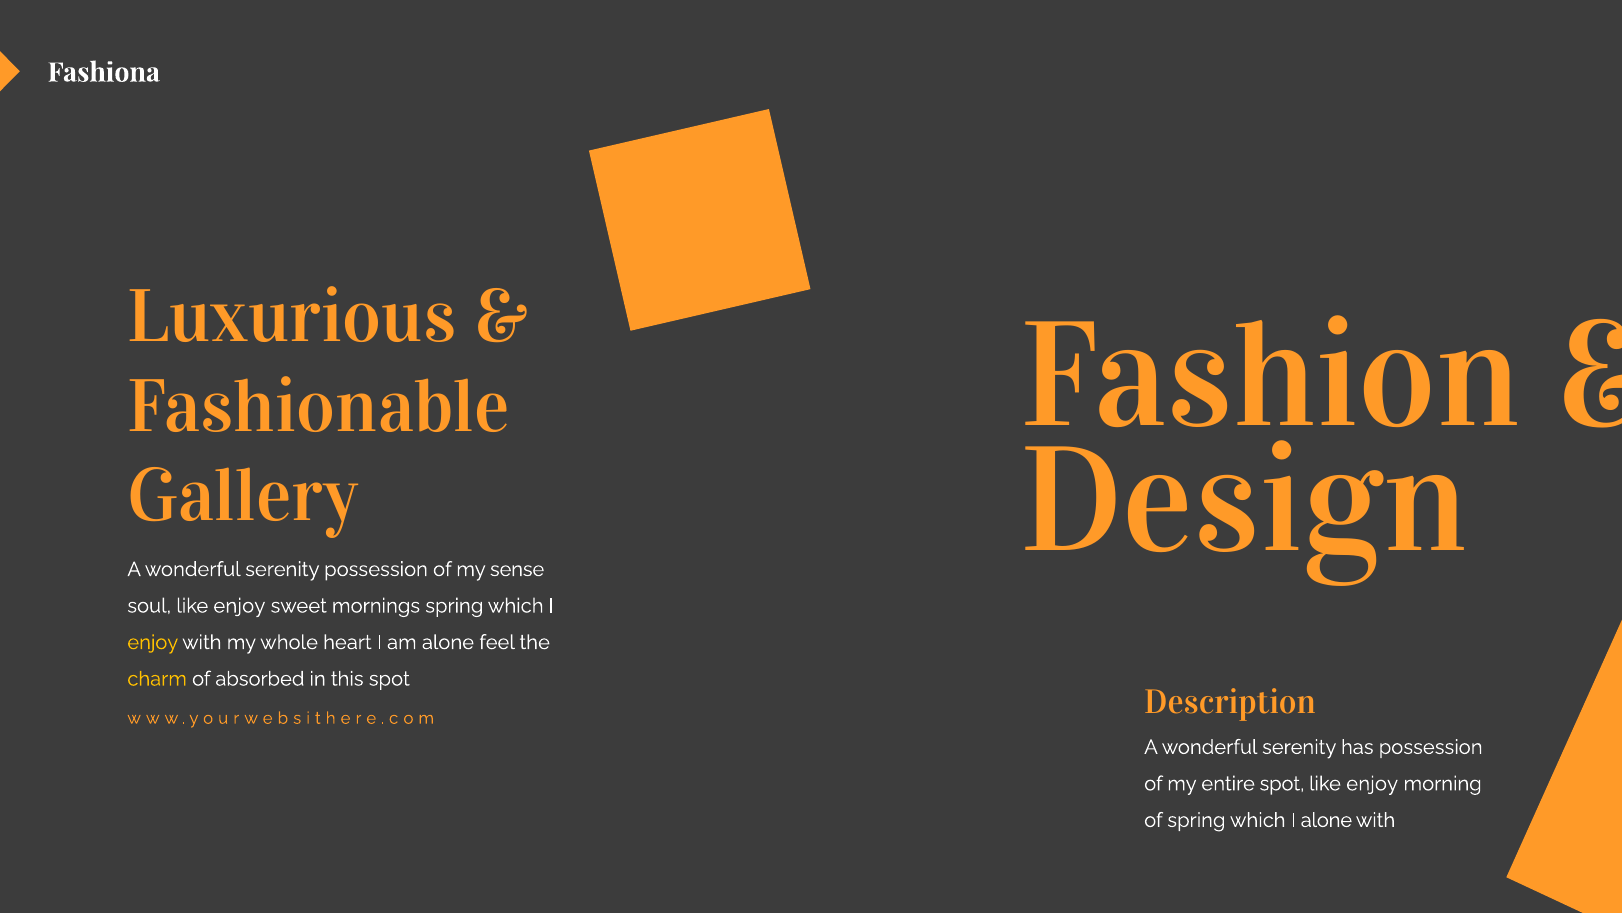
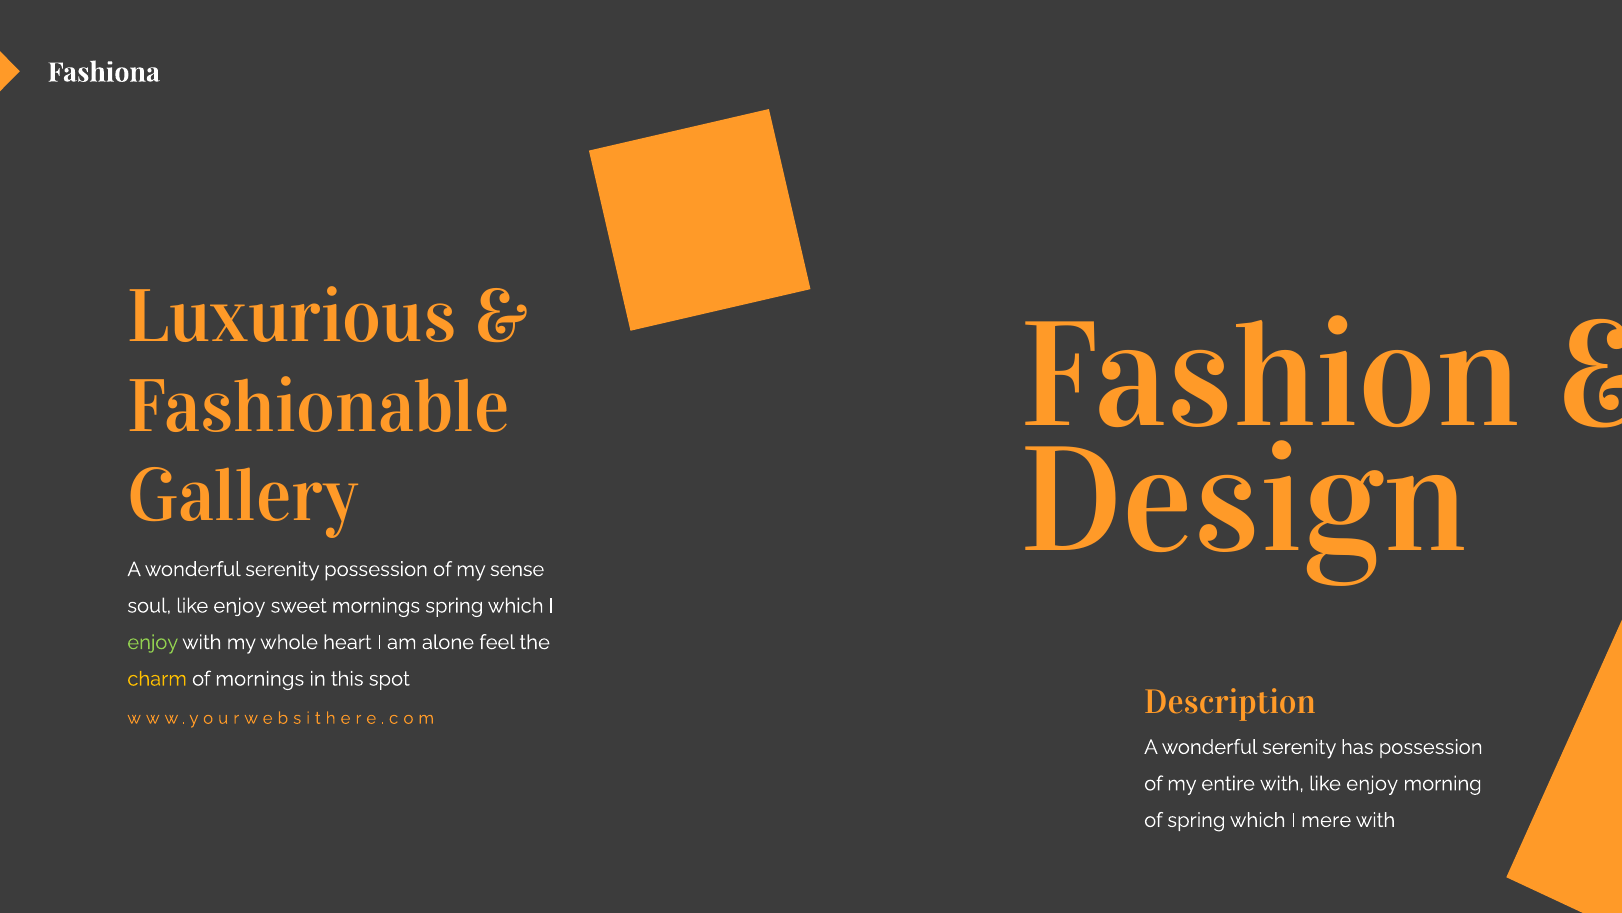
enjoy colour: yellow -> light green (153, 642)
of absorbed: absorbed -> mornings (260, 678)
entire spot: spot -> with (1282, 783)
I alone: alone -> mere (1326, 820)
